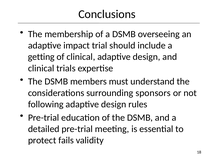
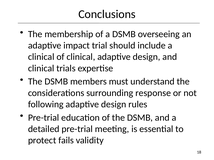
getting: getting -> clinical (41, 57)
sponsors: sponsors -> response (153, 93)
